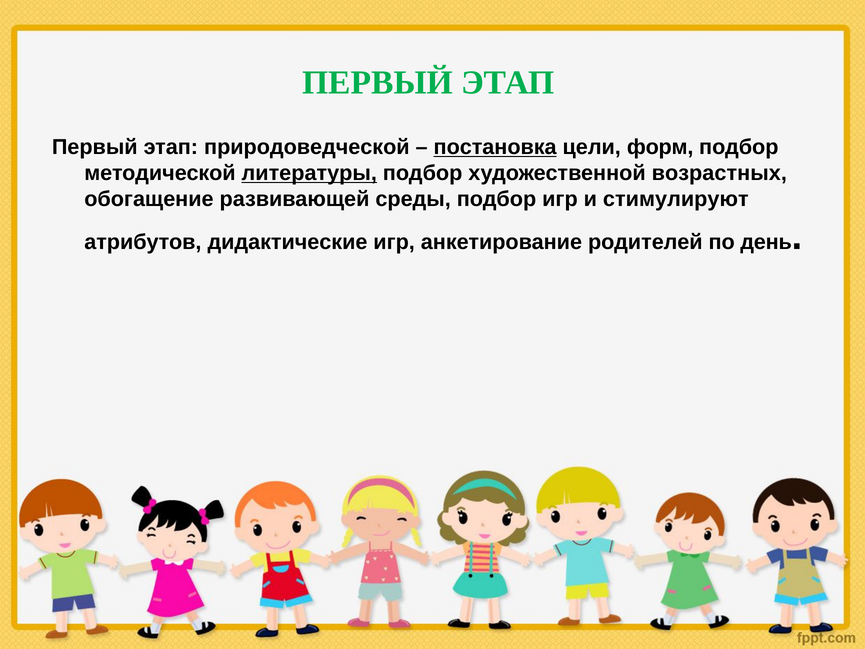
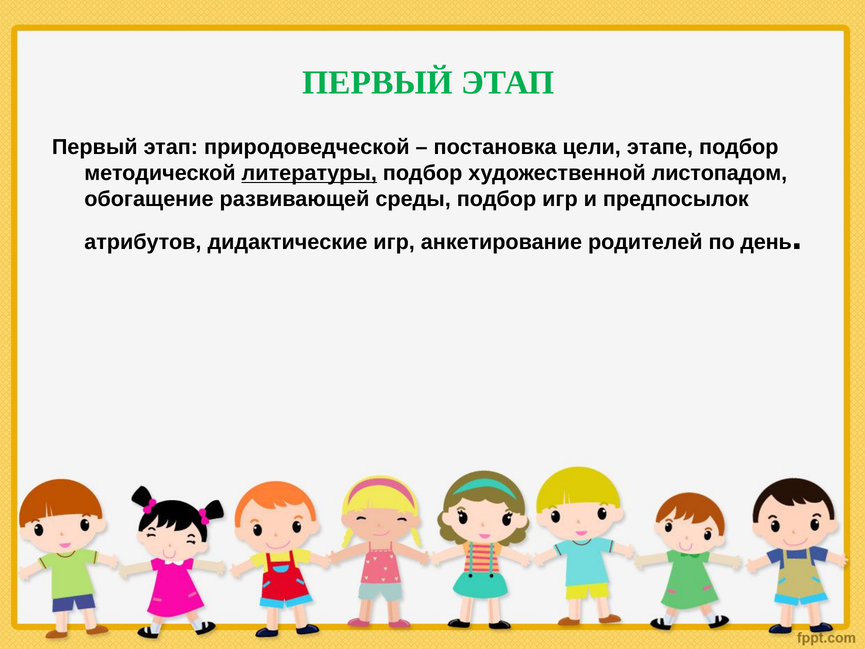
постановка underline: present -> none (495, 147)
форм: форм -> этапе (660, 147)
возрастных: возрастных -> листопадом (719, 173)
стимулируют: стимулируют -> предпосылок (676, 199)
